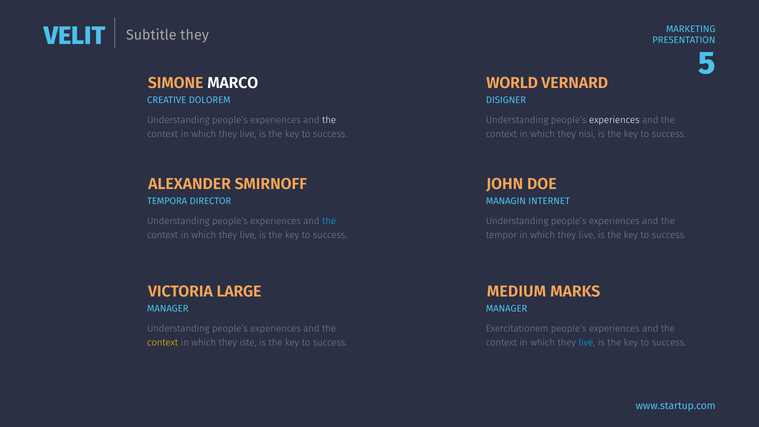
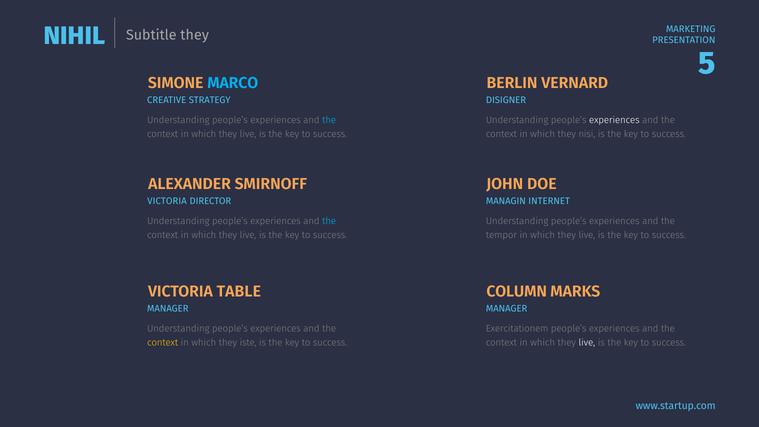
VELIT: VELIT -> NIHIL (75, 36)
MARCO colour: white -> light blue (233, 83)
WORLD: WORLD -> BERLIN (512, 83)
DOLOREM: DOLOREM -> STRATEGY (210, 100)
the colour: white -> light blue (329, 120)
TEMPORA: TEMPORA -> VICTORIA (167, 201)
LARGE: LARGE -> TABLE (239, 291)
MEDIUM: MEDIUM -> COLUMN (517, 291)
live colour: light blue -> white (587, 342)
